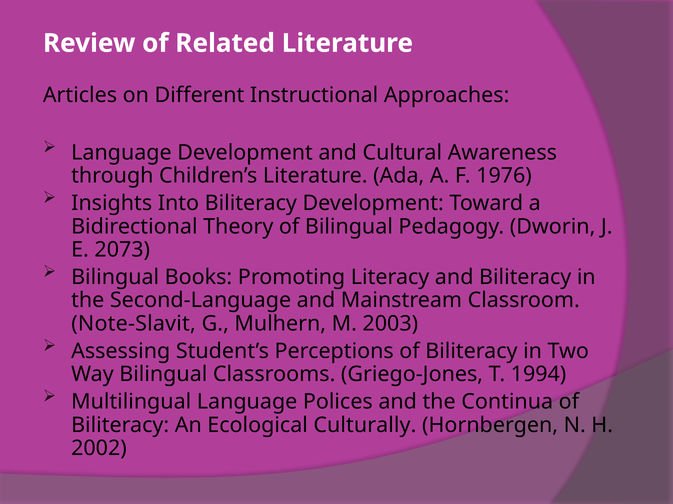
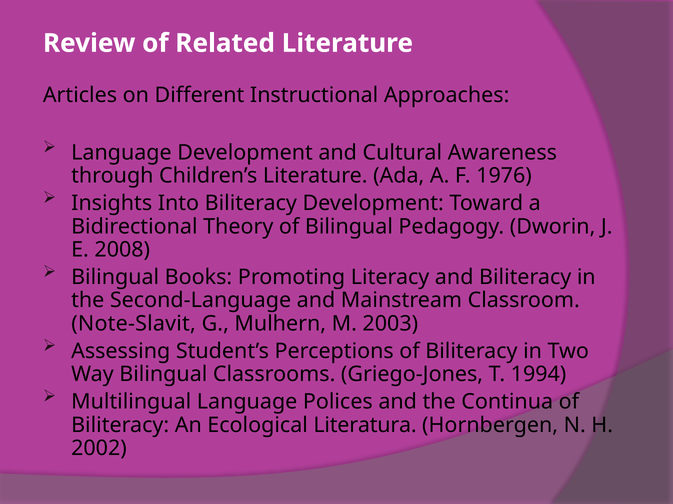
2073: 2073 -> 2008 (122, 250)
Culturally: Culturally -> Literatura (365, 426)
